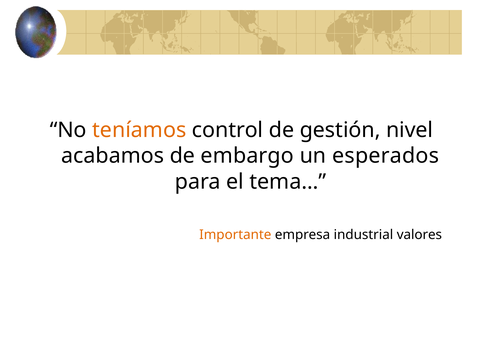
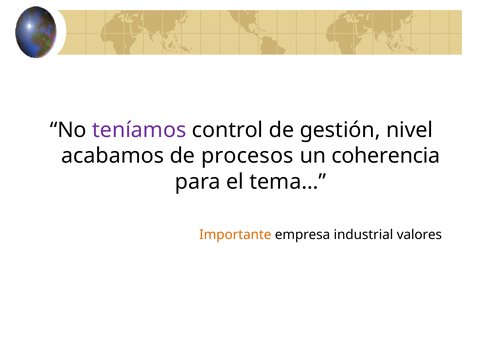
teníamos colour: orange -> purple (139, 130)
embargo: embargo -> procesos (247, 156)
esperados: esperados -> coherencia (386, 156)
